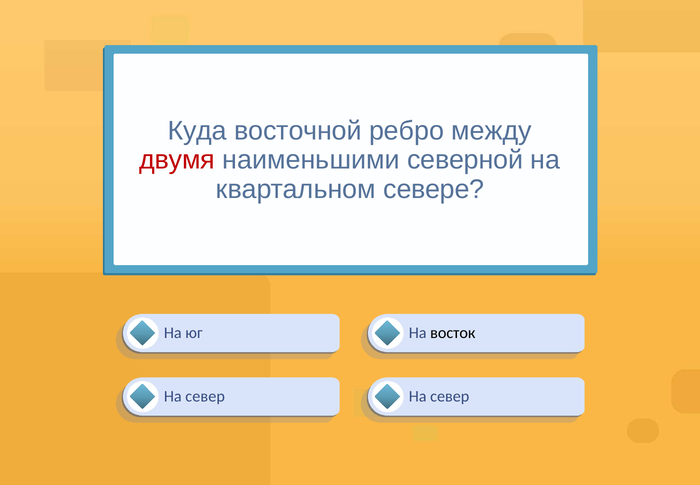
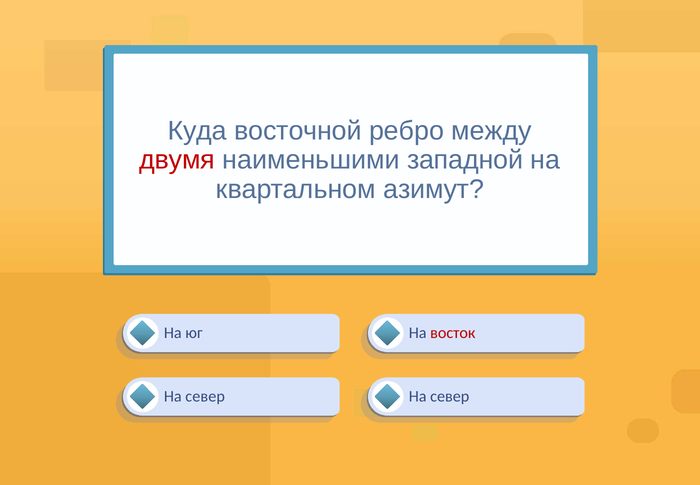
северной: северной -> западной (465, 160)
севере: севере -> азимут (434, 189)
восток colour: black -> red (453, 333)
